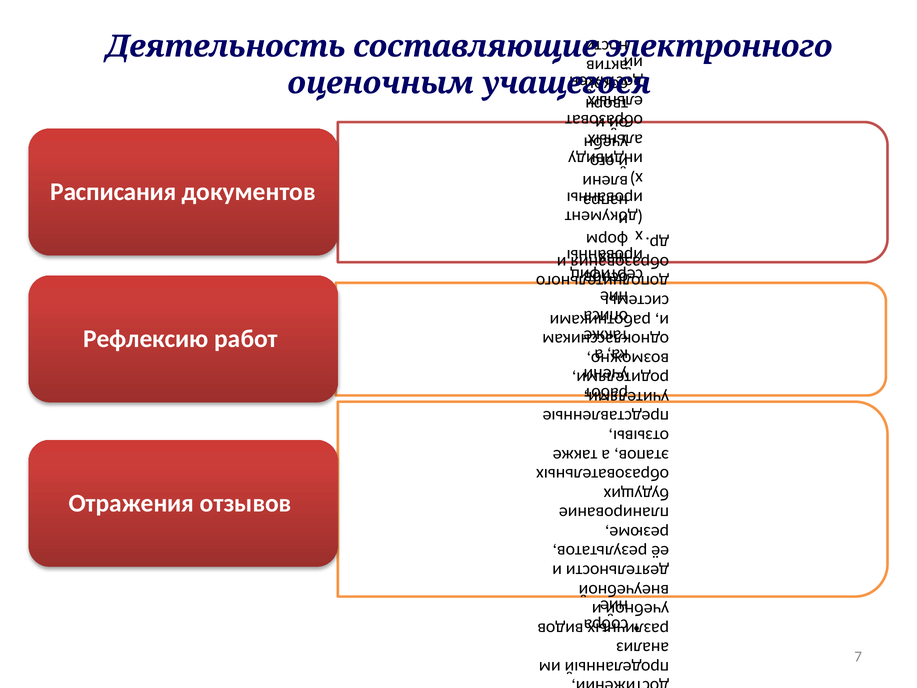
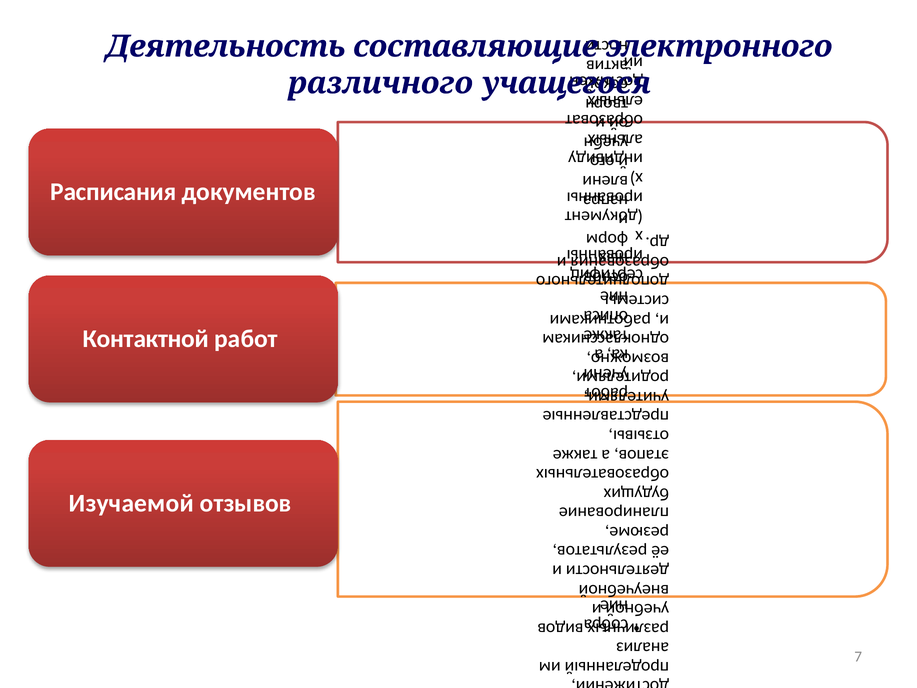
оценочным: оценочным -> различного (381, 83)
Рефлексию: Рефлексию -> Контактной (146, 339)
Отражения: Отражения -> Изучаемой (131, 503)
